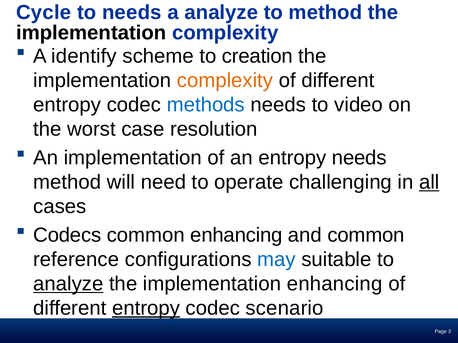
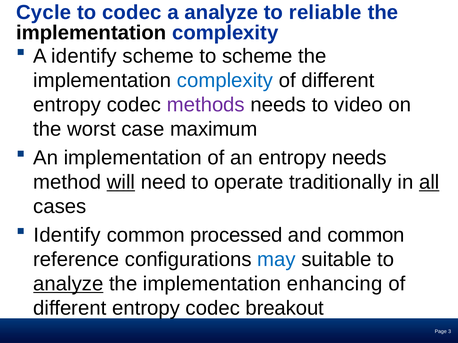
to needs: needs -> codec (132, 12)
to method: method -> reliable (325, 12)
to creation: creation -> scheme (257, 56)
complexity colour: orange -> blue (225, 81)
methods colour: blue -> purple (206, 105)
resolution: resolution -> maximum (214, 129)
will underline: none -> present (121, 182)
challenging: challenging -> traditionally (340, 182)
Codecs: Codecs -> Identify (67, 235)
common enhancing: enhancing -> processed (236, 235)
entropy underline: present -> none (146, 309)
scenario: scenario -> breakout (285, 309)
